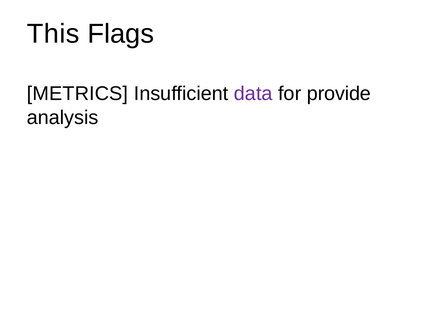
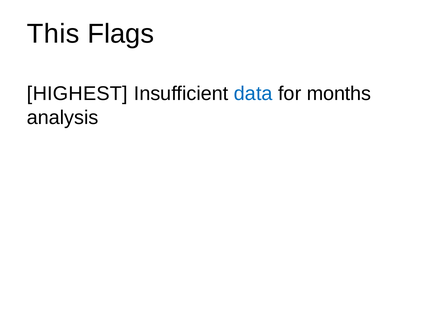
METRICS: METRICS -> HIGHEST (77, 94)
data colour: purple -> blue (253, 94)
provide: provide -> months (339, 94)
